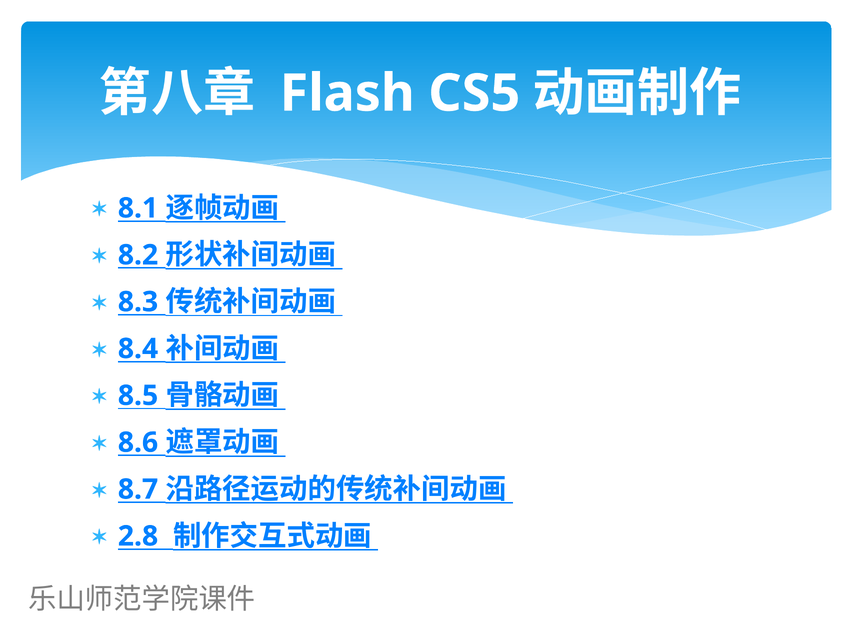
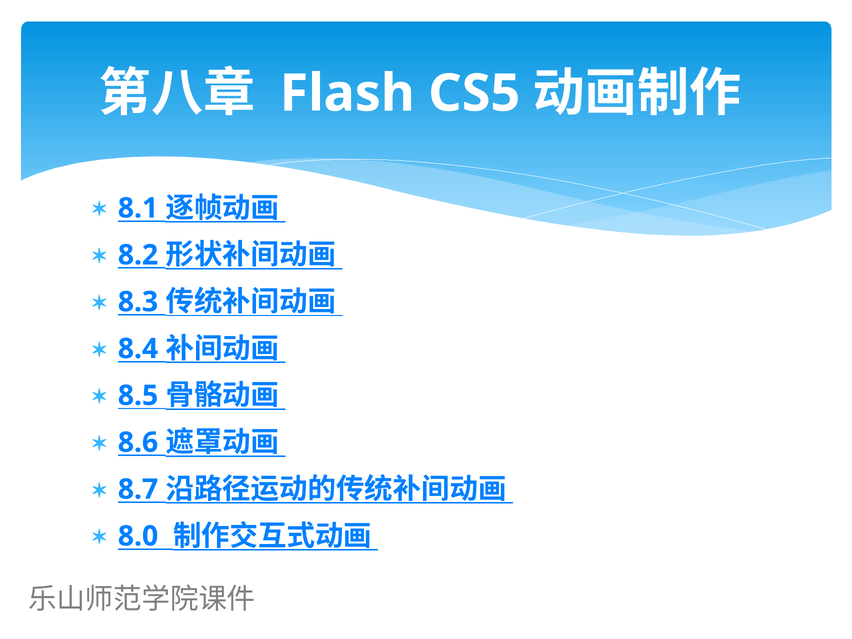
2.8: 2.8 -> 8.0 (138, 536)
